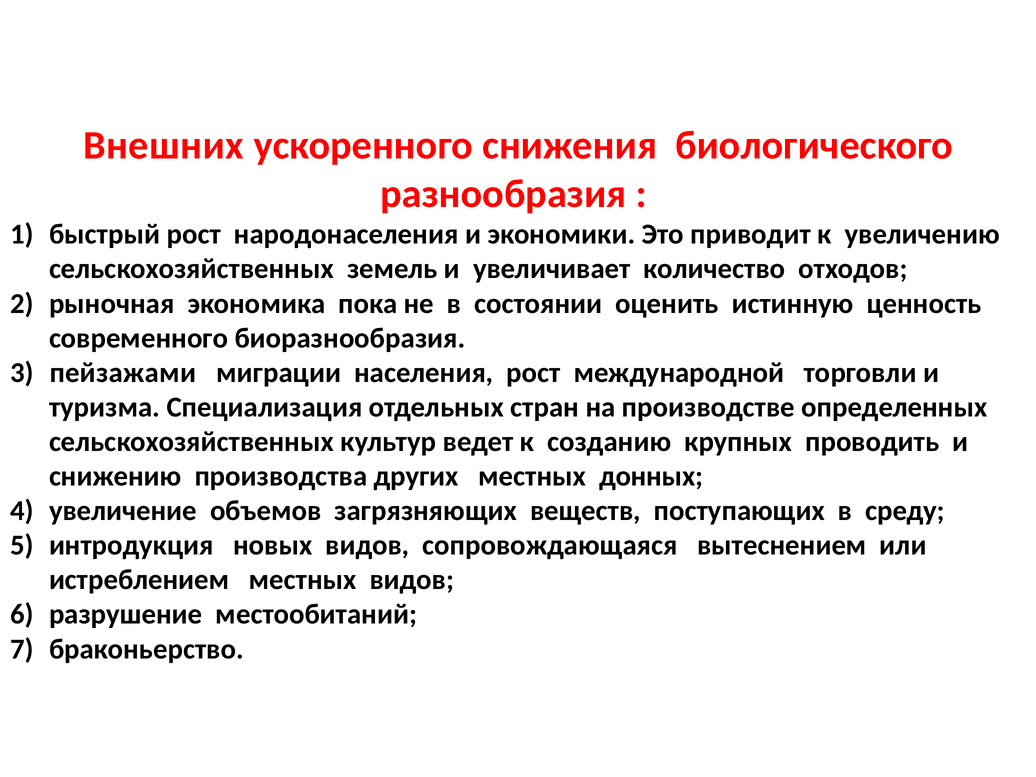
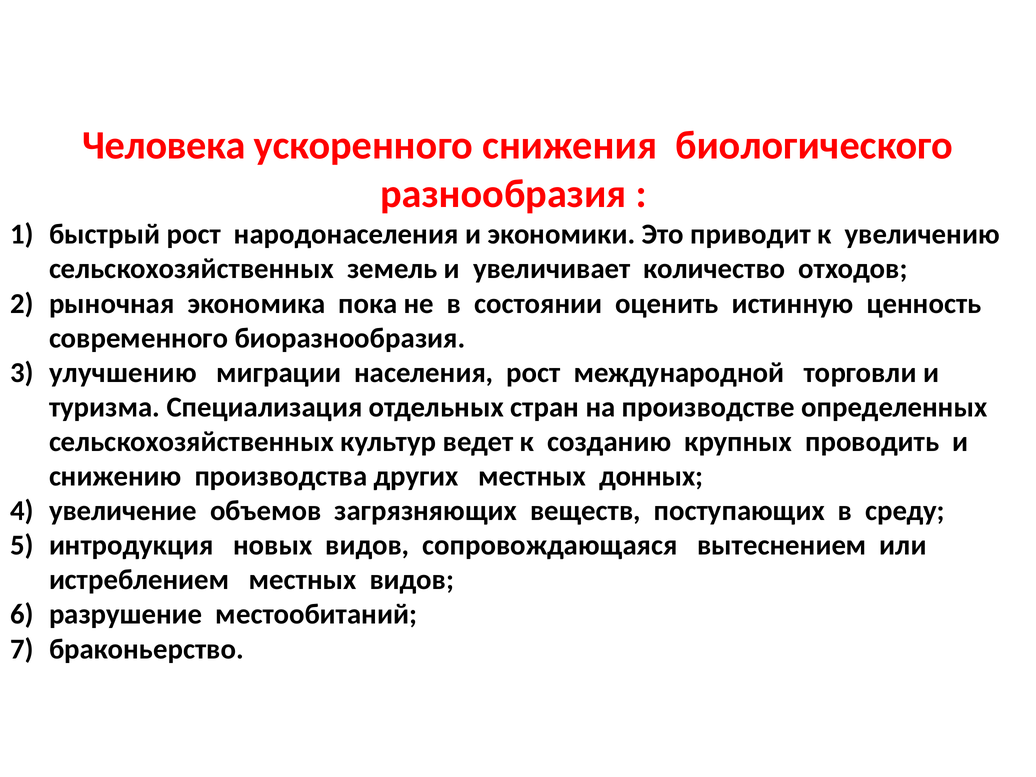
Внешних: Внешних -> Человека (164, 145)
пейзажами: пейзажами -> улучшению (123, 373)
